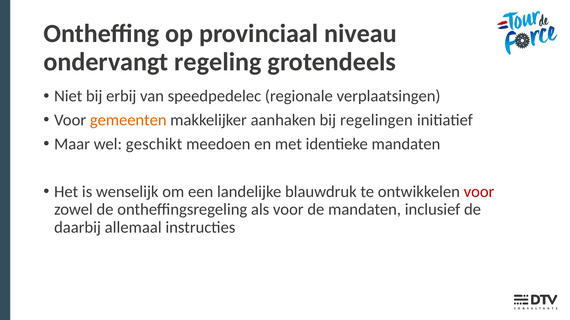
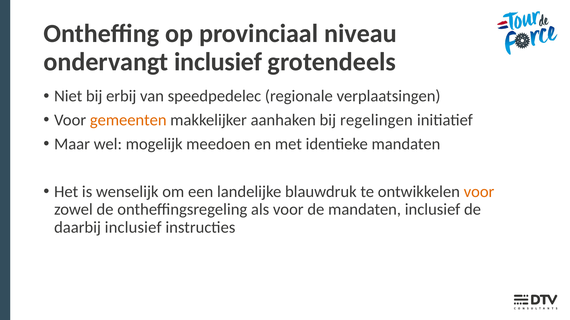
ondervangt regeling: regeling -> inclusief (218, 62)
geschikt: geschikt -> mogelijk (154, 144)
voor colour: red -> orange (479, 192)
daarbij allemaal: allemaal -> inclusief (133, 228)
